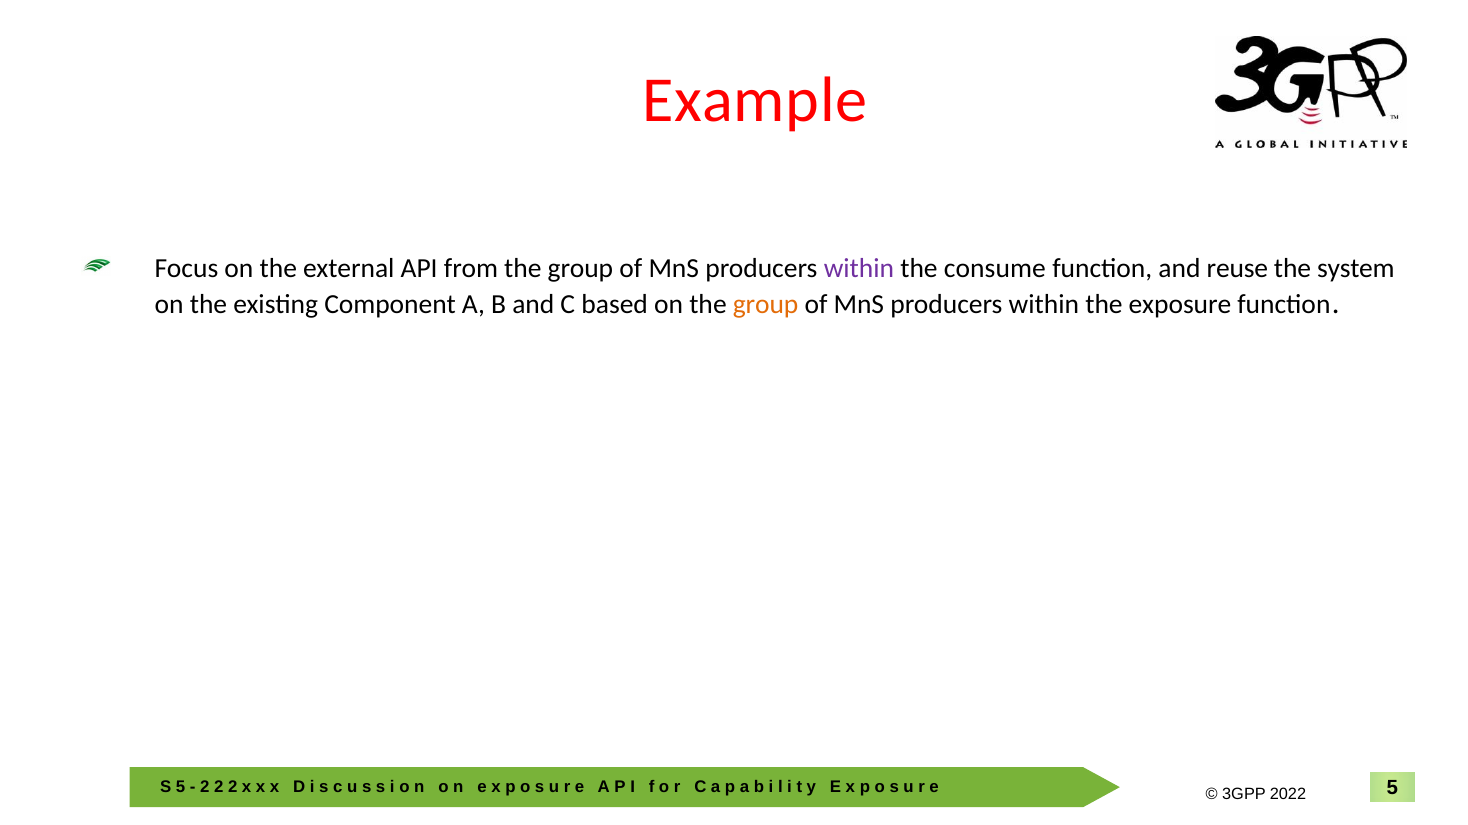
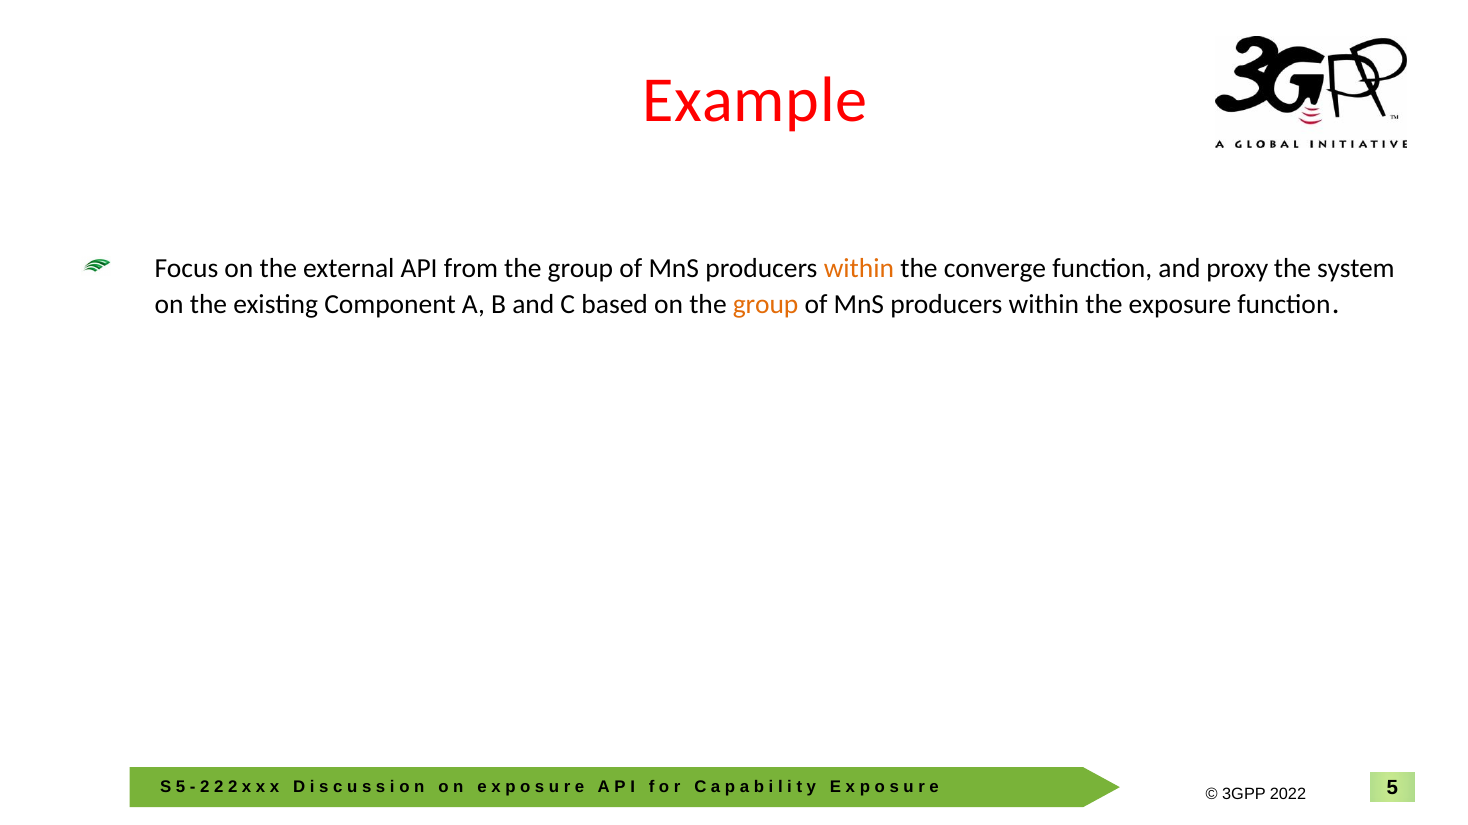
within colour: purple -> orange (859, 268)
consume: consume -> converge (995, 268)
reuse: reuse -> proxy (1237, 268)
